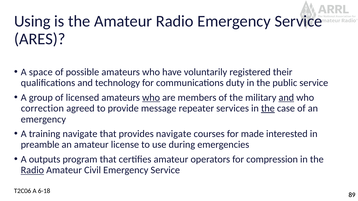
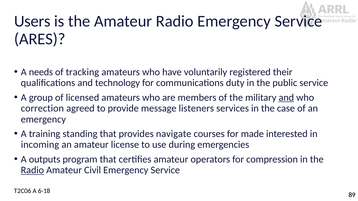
Using: Using -> Users (32, 21)
space: space -> needs (41, 72)
possible: possible -> tracking (82, 72)
who underline: present -> none (151, 98)
repeater: repeater -> listeners (196, 109)
the underline: present -> none (268, 109)
training navigate: navigate -> standing (80, 134)
preamble: preamble -> incoming (40, 145)
